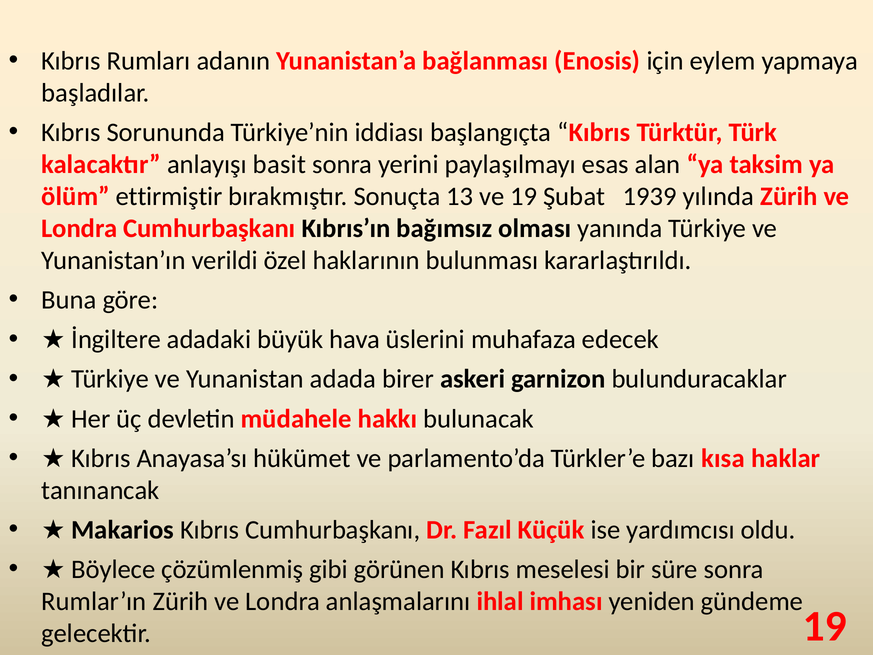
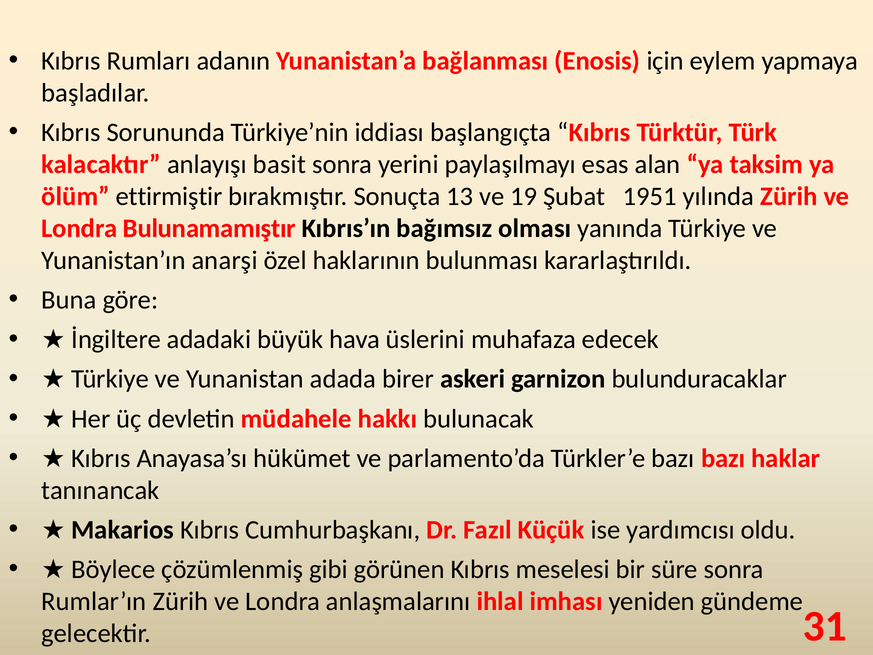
1939: 1939 -> 1951 (650, 196)
Londra Cumhurbaşkanı: Cumhurbaşkanı -> Bulunamamıştır (209, 228)
verildi: verildi -> anarşi (225, 260)
bazı kısa: kısa -> bazı (723, 458)
gelecektir 19: 19 -> 31 (825, 626)
